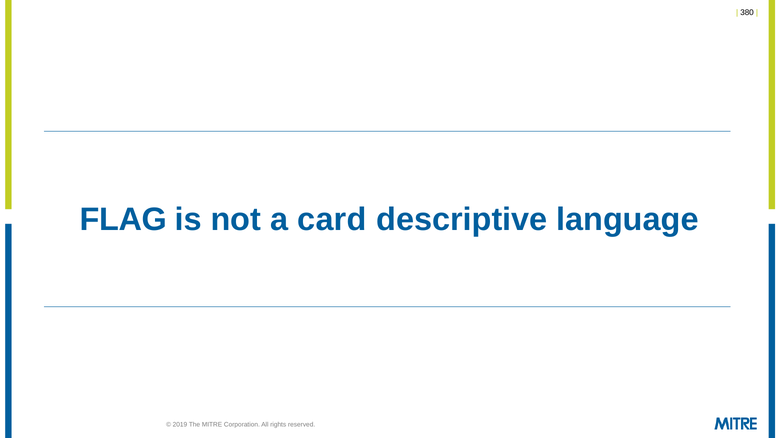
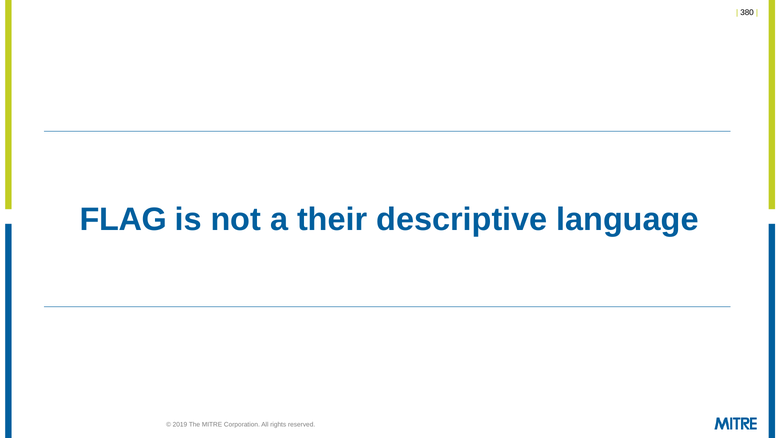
card: card -> their (332, 219)
